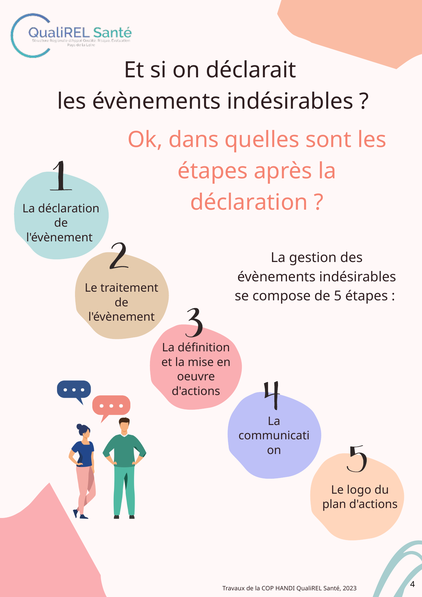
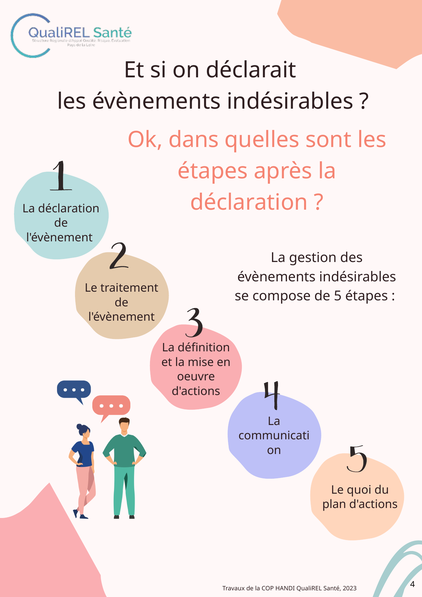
logo: logo -> quoi (359, 490)
